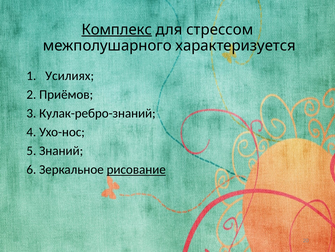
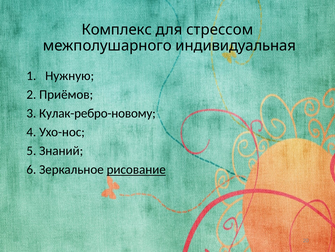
Комплекс underline: present -> none (117, 30)
характеризуется: характеризуется -> индивидуальная (236, 46)
Усилиях: Усилиях -> Нужную (70, 76)
Кулак-ребро-знаний: Кулак-ребро-знаний -> Кулак-ребро-новому (97, 113)
